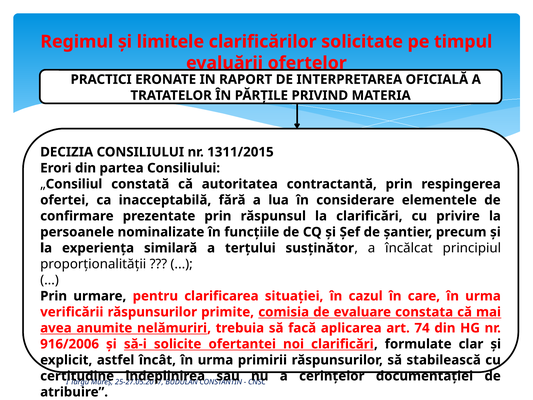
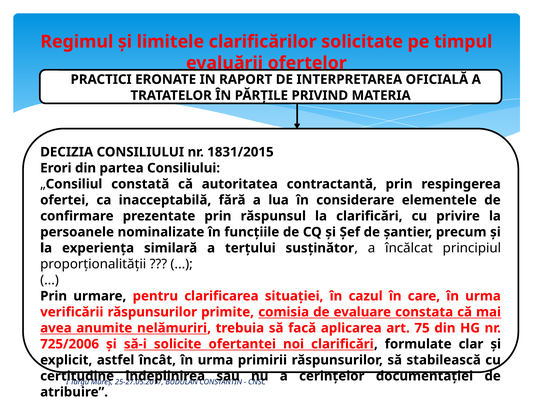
1311/2015: 1311/2015 -> 1831/2015 (240, 152)
74: 74 -> 75 (422, 328)
916/2006: 916/2006 -> 725/2006 (70, 344)
